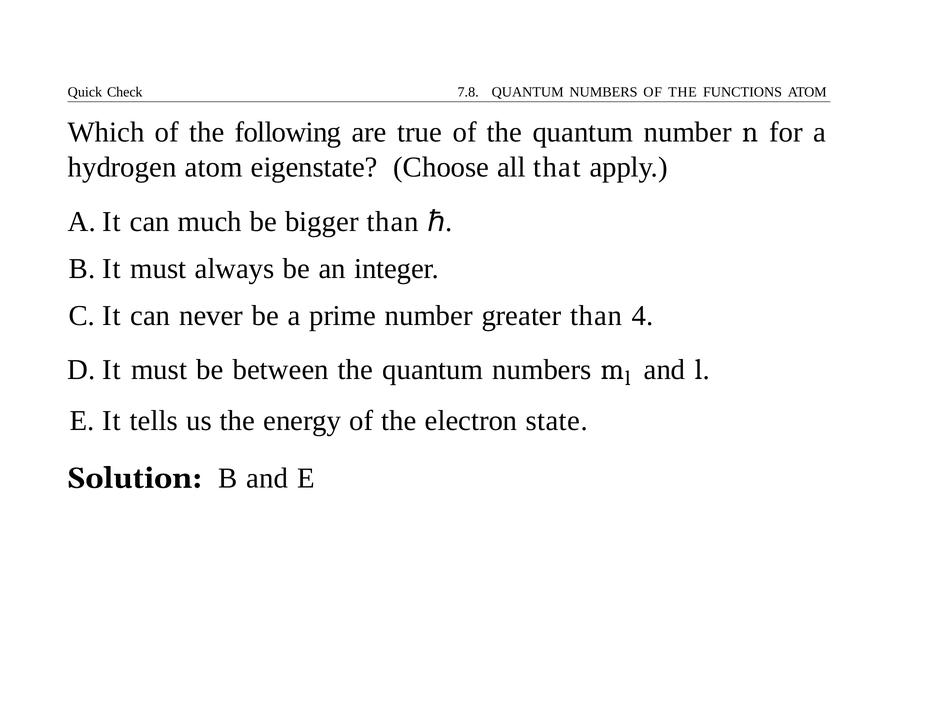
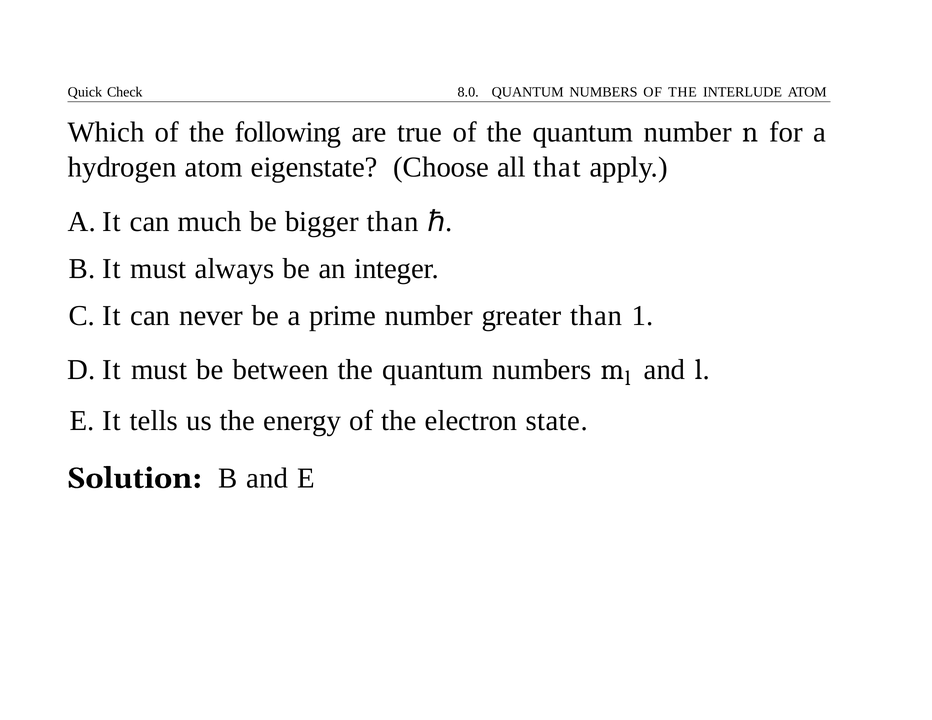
7.8: 7.8 -> 8.0 (468, 92)
FUNCTIONS: FUNCTIONS -> INTERLUDE (743, 92)
4: 4 -> 1 (643, 316)
